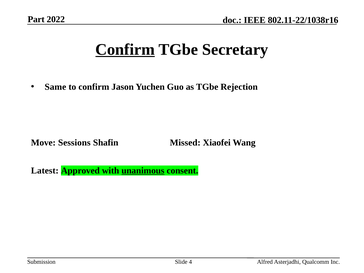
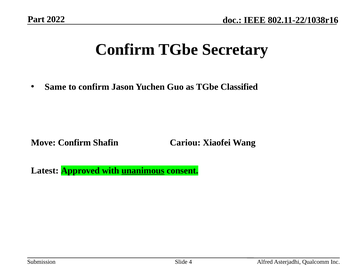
Confirm underline: present -> none (125, 50)
Rejection: Rejection -> Classified (239, 87)
Move Sessions: Sessions -> Confirm (74, 143)
Missed: Missed -> Cariou (185, 143)
